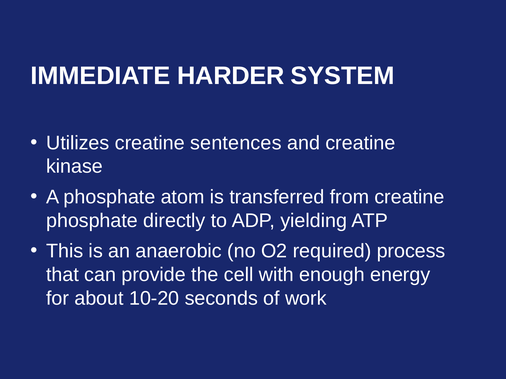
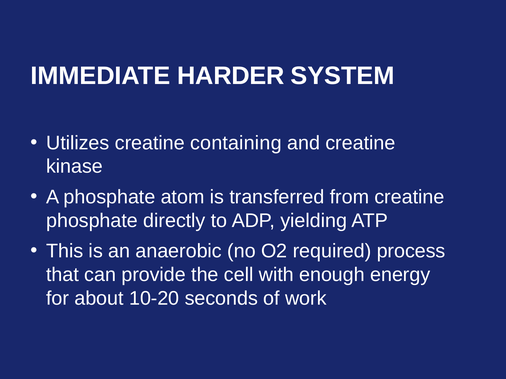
sentences: sentences -> containing (236, 143)
